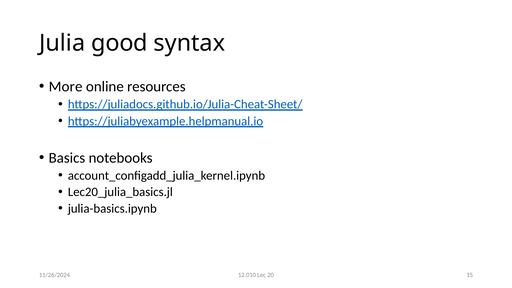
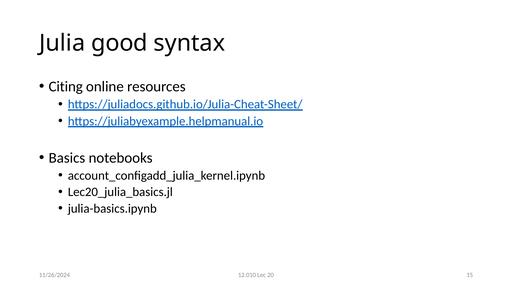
More: More -> Citing (66, 87)
